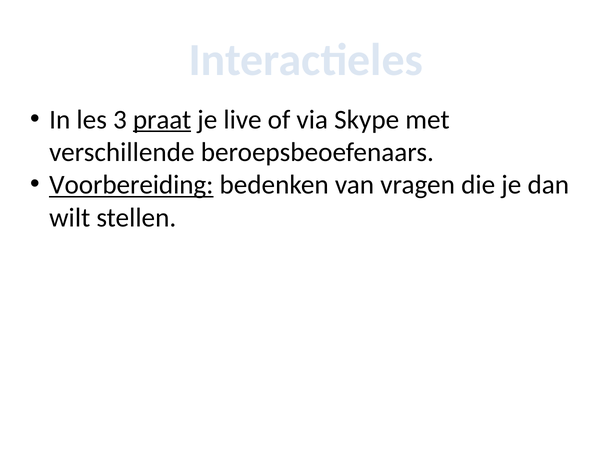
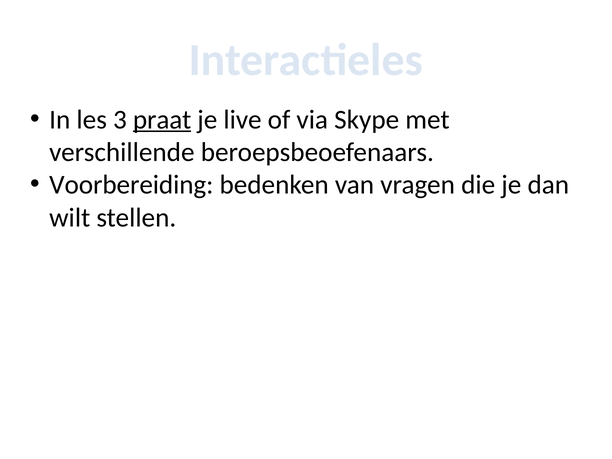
Voorbereiding underline: present -> none (131, 185)
